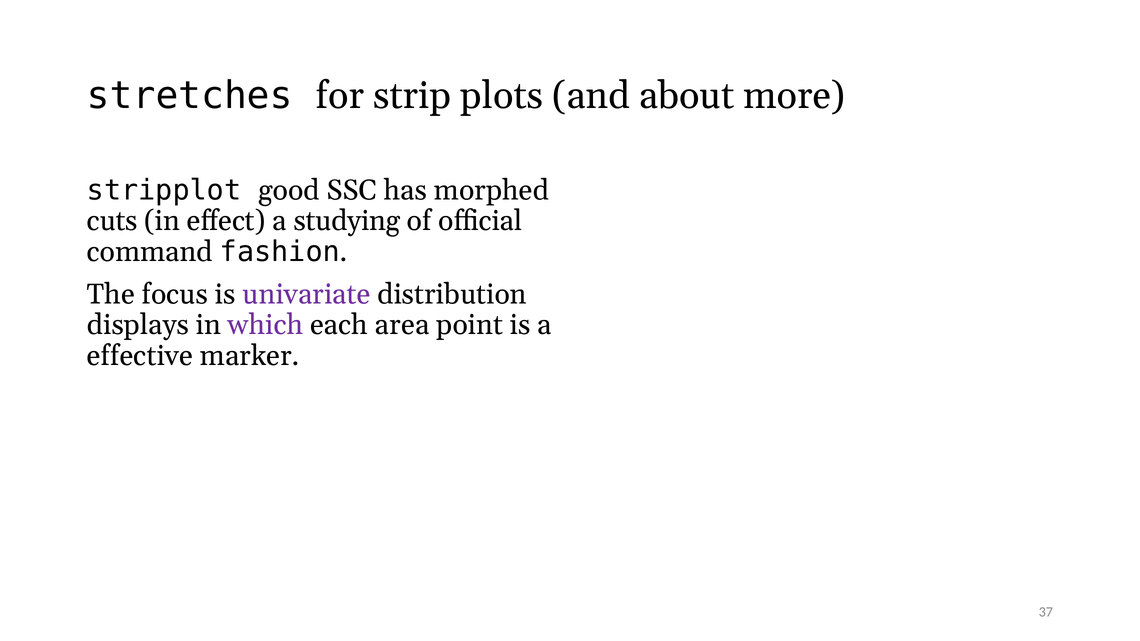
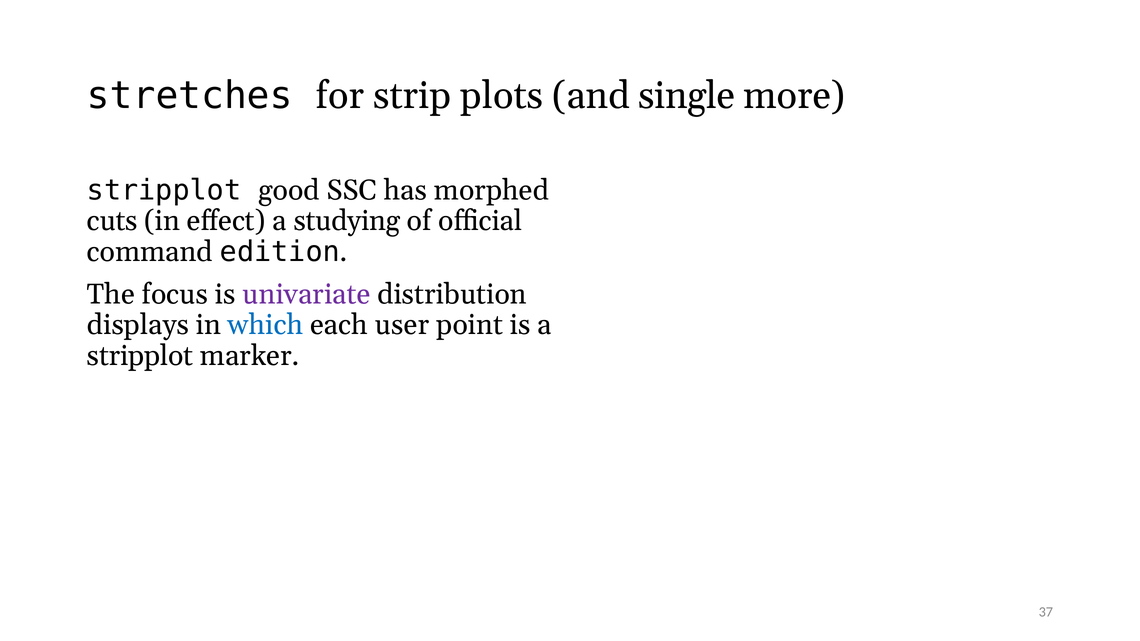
about: about -> single (687, 96)
fashion: fashion -> edition (280, 252)
which colour: purple -> blue (266, 325)
area: area -> user (402, 325)
effective: effective -> stripplot (140, 356)
